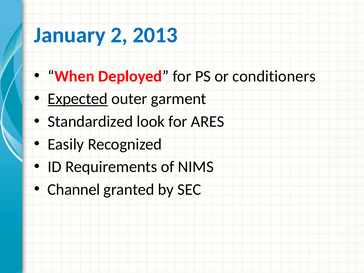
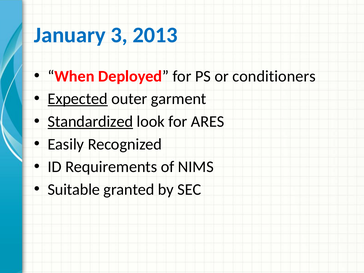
2: 2 -> 3 (119, 35)
Standardized underline: none -> present (90, 122)
Channel: Channel -> Suitable (74, 189)
